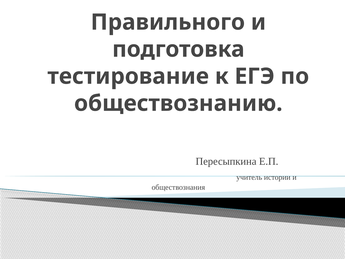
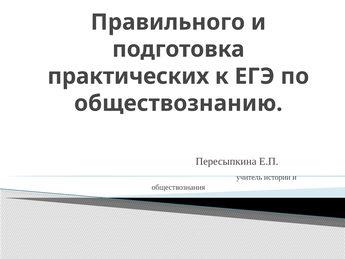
тестирование: тестирование -> практических (128, 76)
